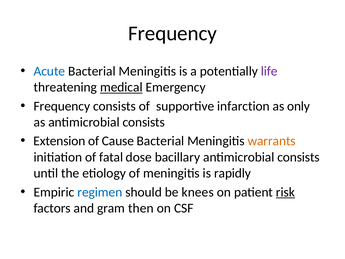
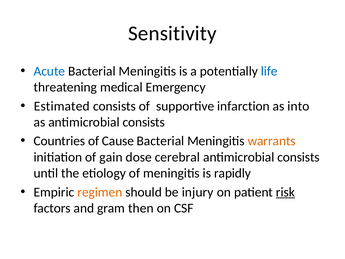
Frequency: Frequency -> Sensitivity (172, 33)
life colour: purple -> blue (269, 71)
medical underline: present -> none (121, 87)
Frequency: Frequency -> Estimated (62, 106)
only: only -> into (298, 106)
Extension: Extension -> Countries (59, 141)
fatal: fatal -> gain (111, 157)
bacillary: bacillary -> cerebral (177, 157)
regimen colour: blue -> orange (100, 192)
knees: knees -> injury (198, 192)
